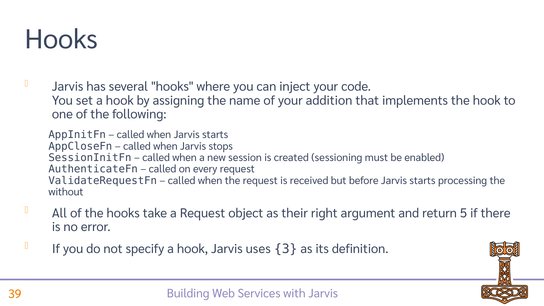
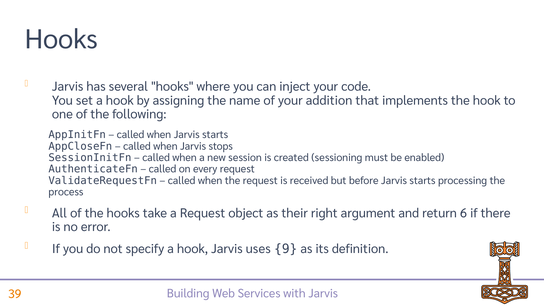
without: without -> process (66, 192)
5: 5 -> 6 (463, 213)
3: 3 -> 9 (286, 249)
